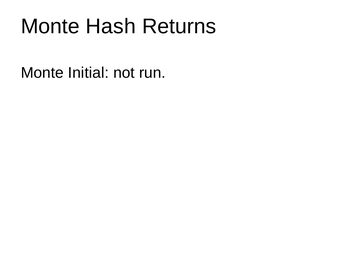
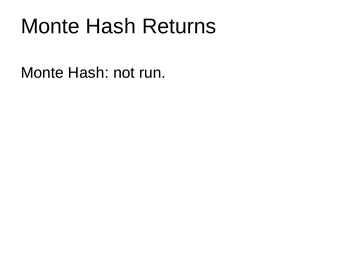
Initial: Initial -> Hash (88, 73)
